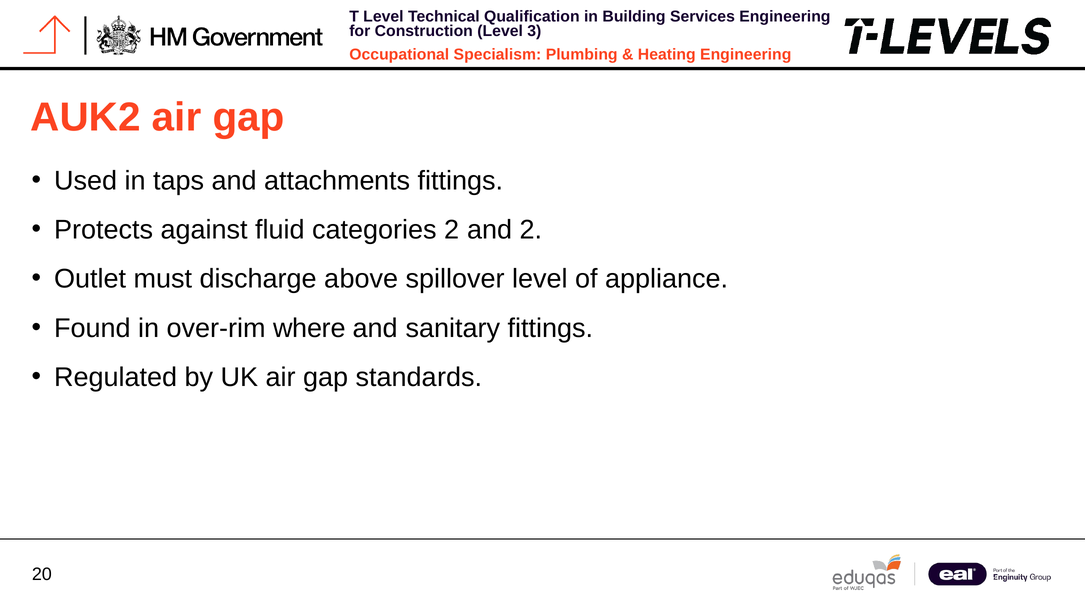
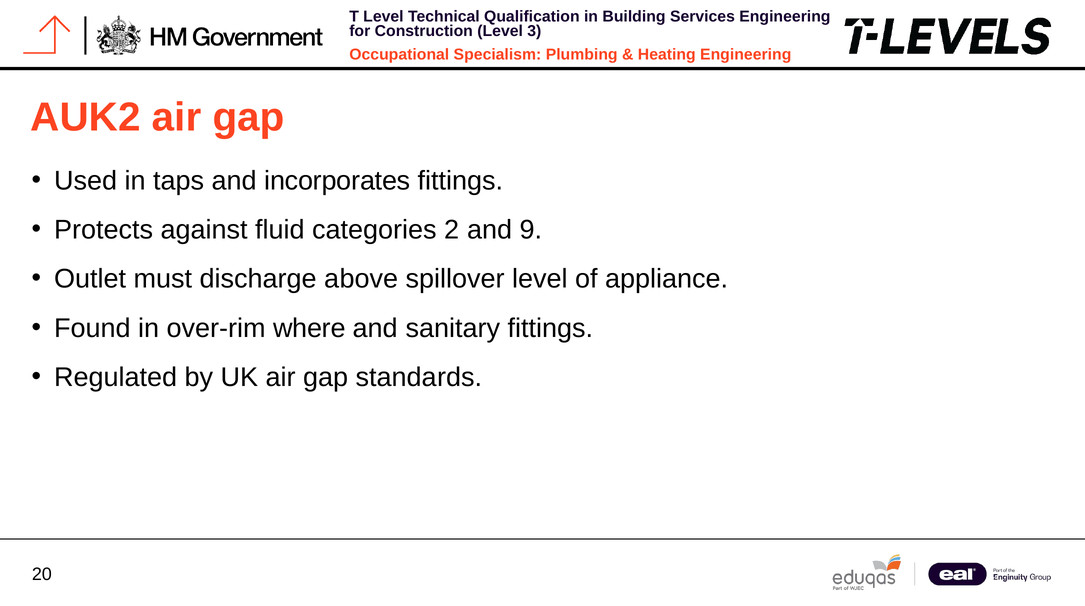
attachments: attachments -> incorporates (337, 181)
and 2: 2 -> 9 (531, 230)
